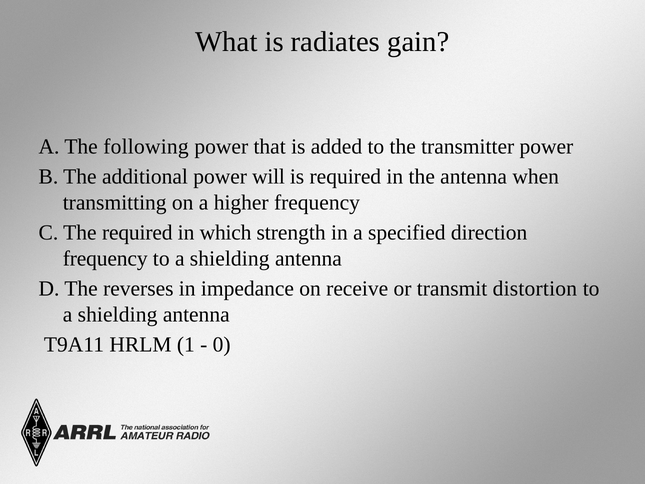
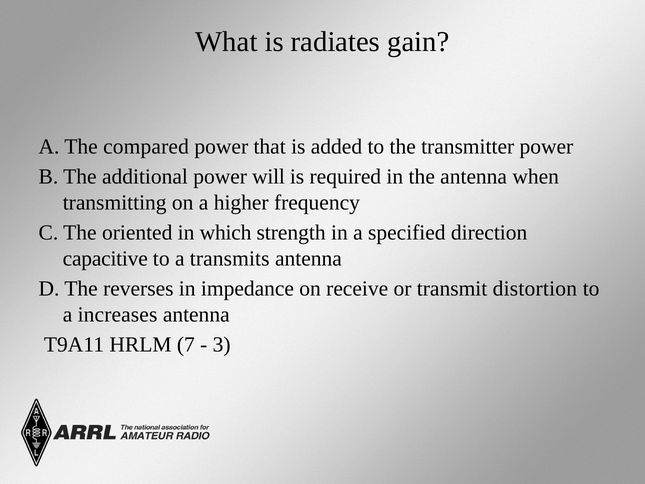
following: following -> compared (146, 147)
The required: required -> oriented (137, 233)
frequency: frequency -> capacitive (105, 258)
shielding: shielding -> transmits (230, 258)
shielding: shielding -> increases (118, 314)
1: 1 -> 7 (186, 344)
0: 0 -> 3 (222, 344)
